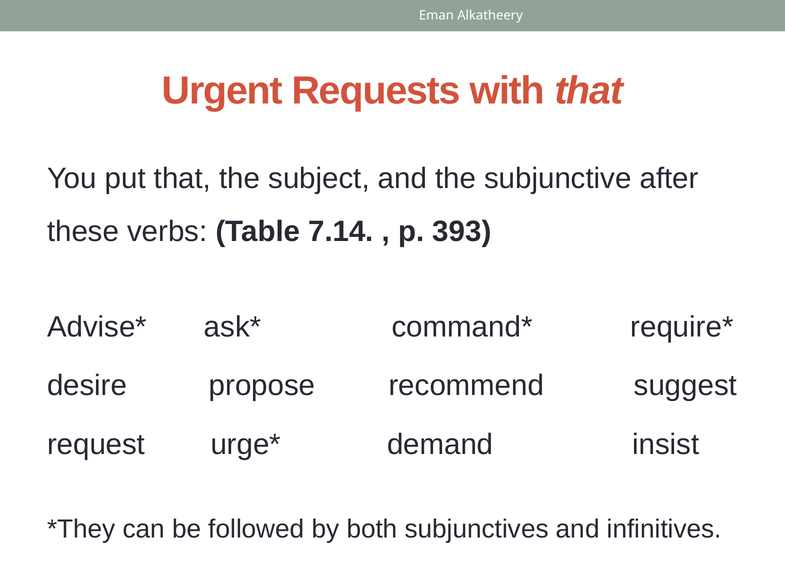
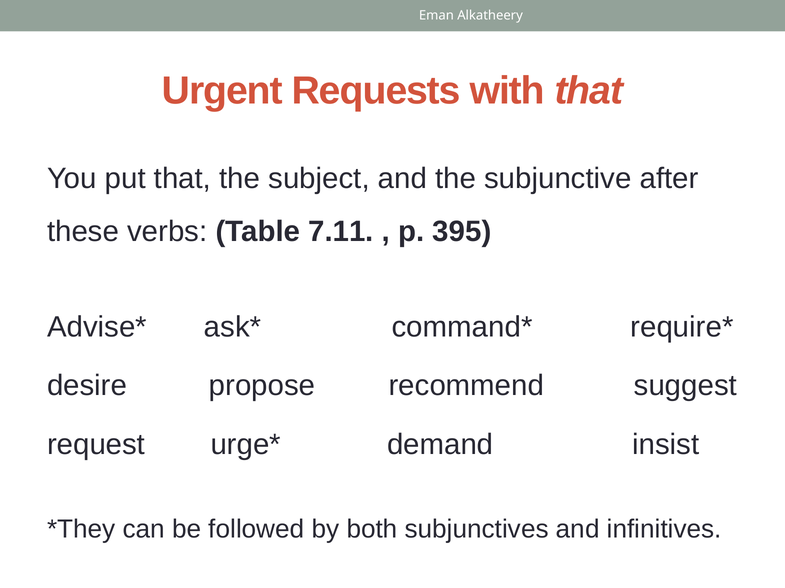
7.14: 7.14 -> 7.11 (341, 232)
393: 393 -> 395 (462, 232)
